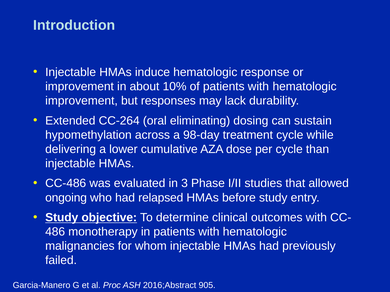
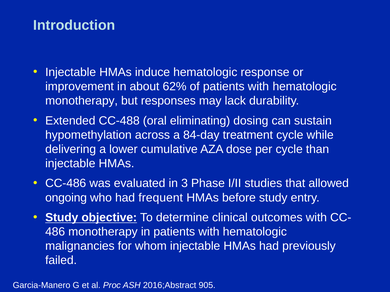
10%: 10% -> 62% (175, 87)
improvement: improvement -> monotherapy (82, 101)
CC-264: CC-264 -> CC-488 (119, 121)
98-day: 98-day -> 84-day (201, 135)
relapsed: relapsed -> frequent (161, 198)
